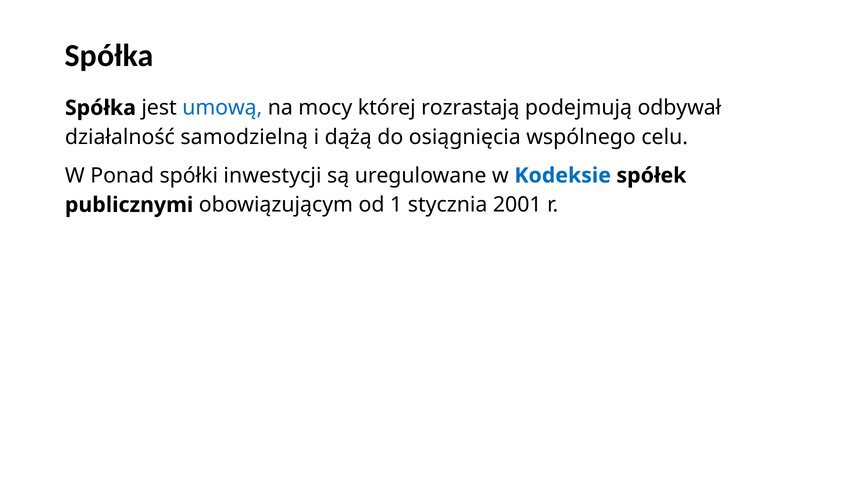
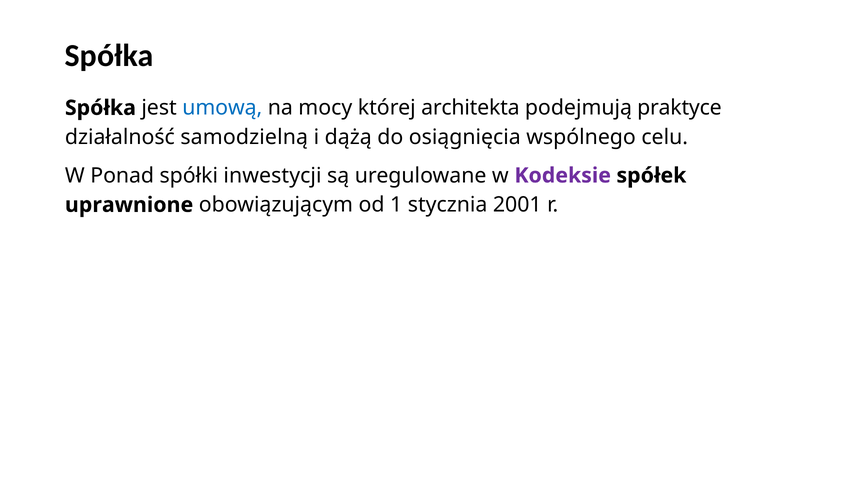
rozrastają: rozrastają -> architekta (470, 108)
odbywał: odbywał -> praktyce (679, 108)
Kodeksie colour: blue -> purple (563, 176)
publicznymi: publicznymi -> uprawnione (129, 205)
